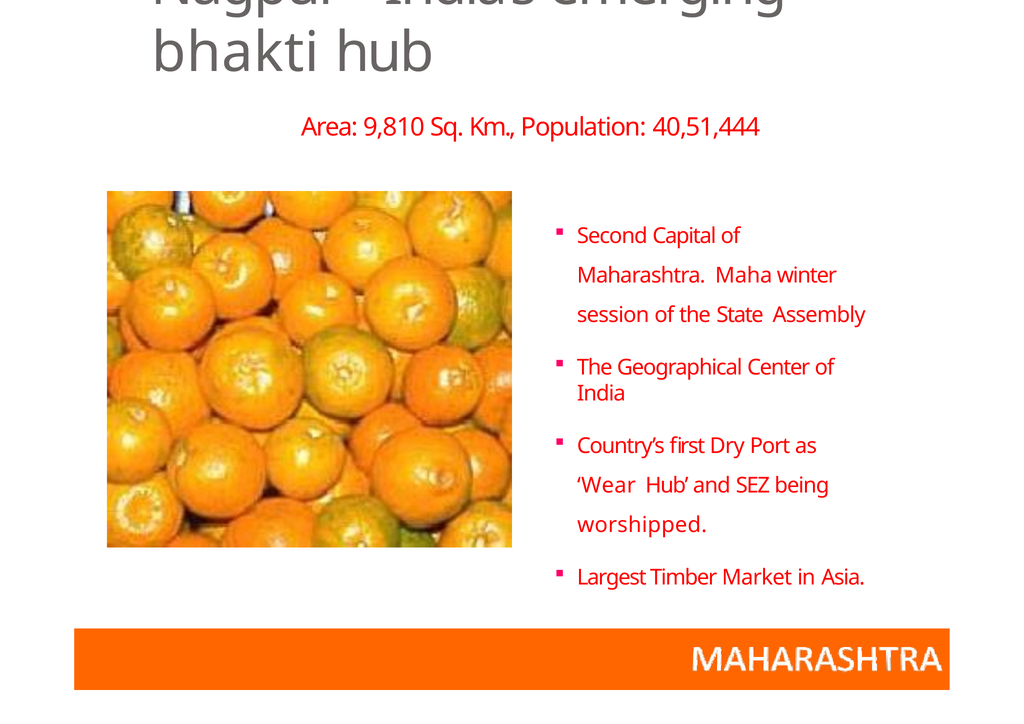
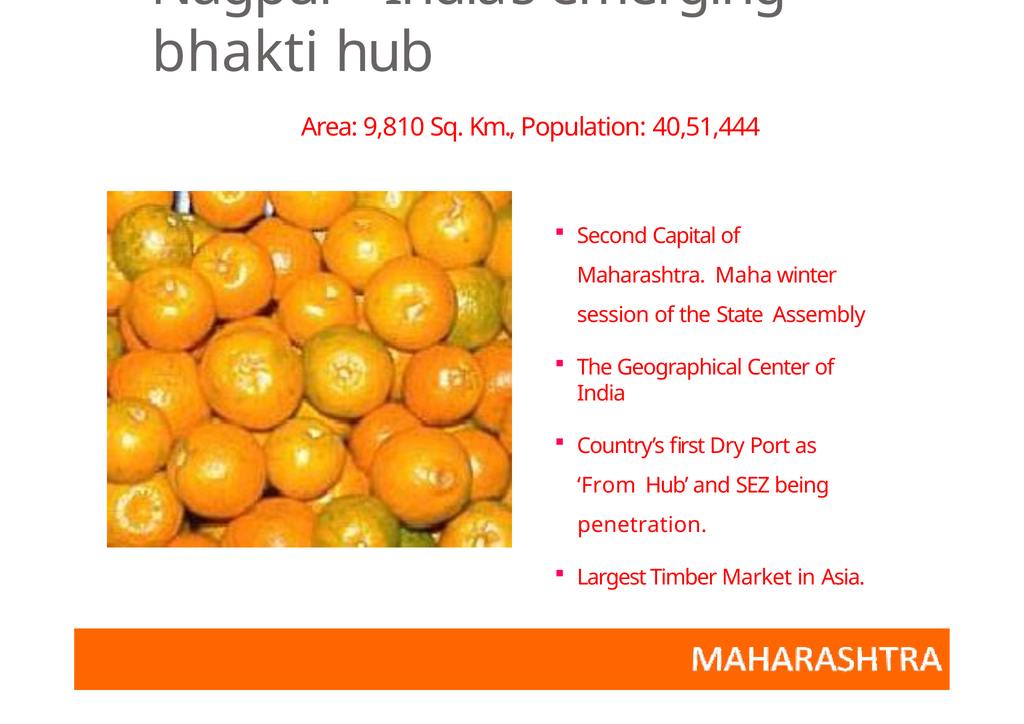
Wear: Wear -> From (606, 486)
worshipped: worshipped -> penetration (642, 525)
